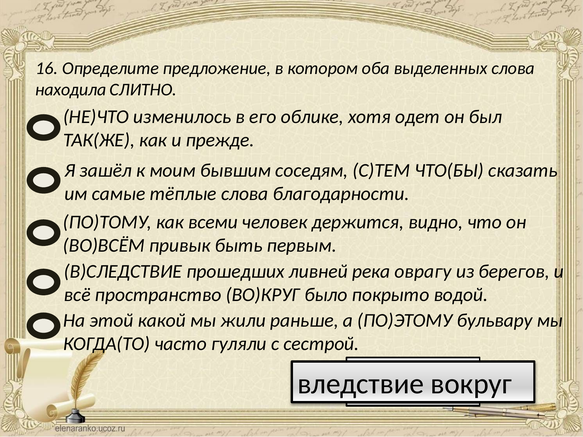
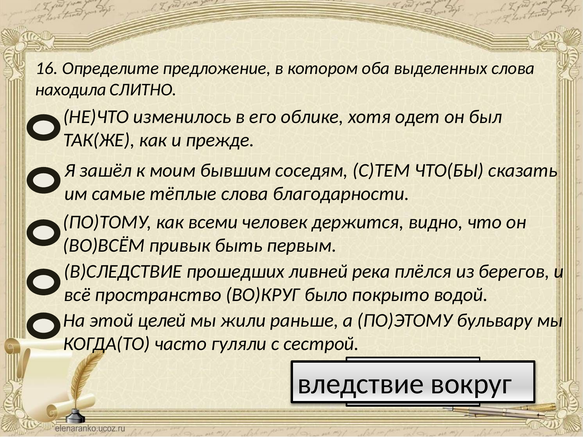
оврагу: оврагу -> плёлся (423, 272)
какой: какой -> целей (162, 321)
